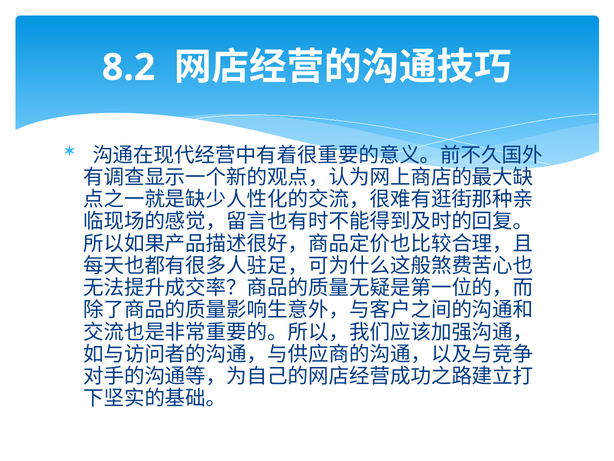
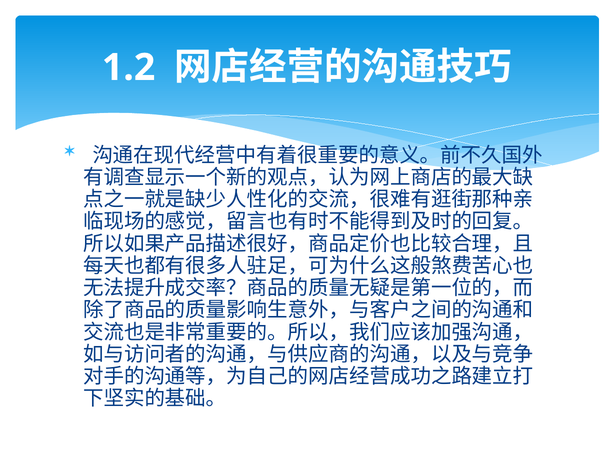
8.2: 8.2 -> 1.2 (129, 67)
